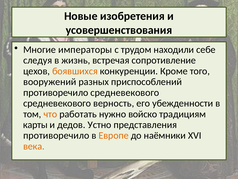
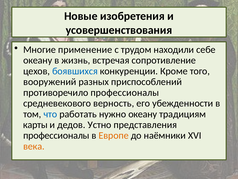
императоры: императоры -> применение (85, 49)
следуя: следуя -> океану (38, 60)
боявшихся colour: orange -> blue (75, 71)
противоречило средневекового: средневекового -> профессионалы (125, 92)
что colour: orange -> blue (50, 114)
нужно войско: войско -> океану (143, 114)
противоречило: противоречило -> профессионалы (56, 135)
